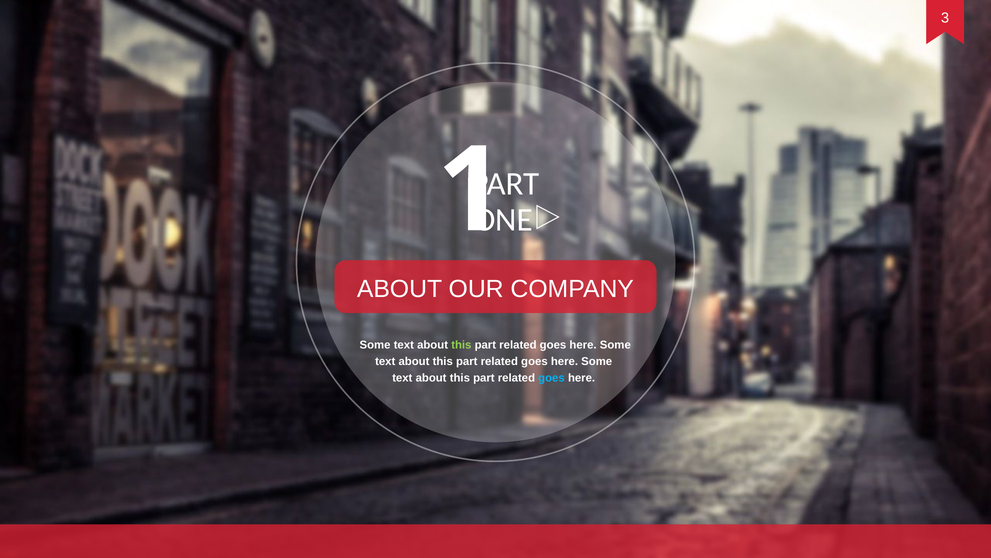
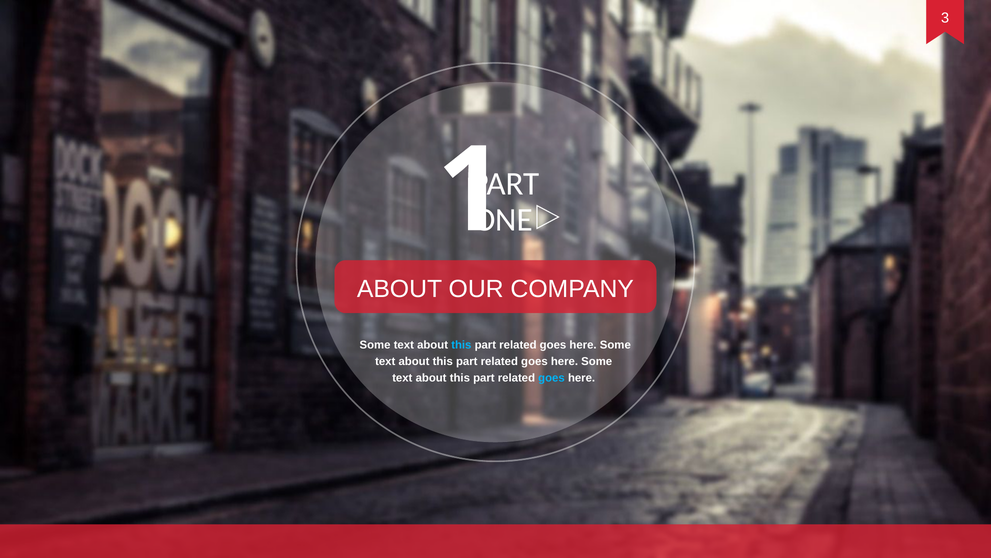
this colour: light green -> light blue (461, 345)
